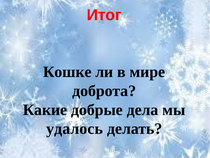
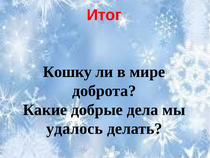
Кошке: Кошке -> Кошку (67, 72)
